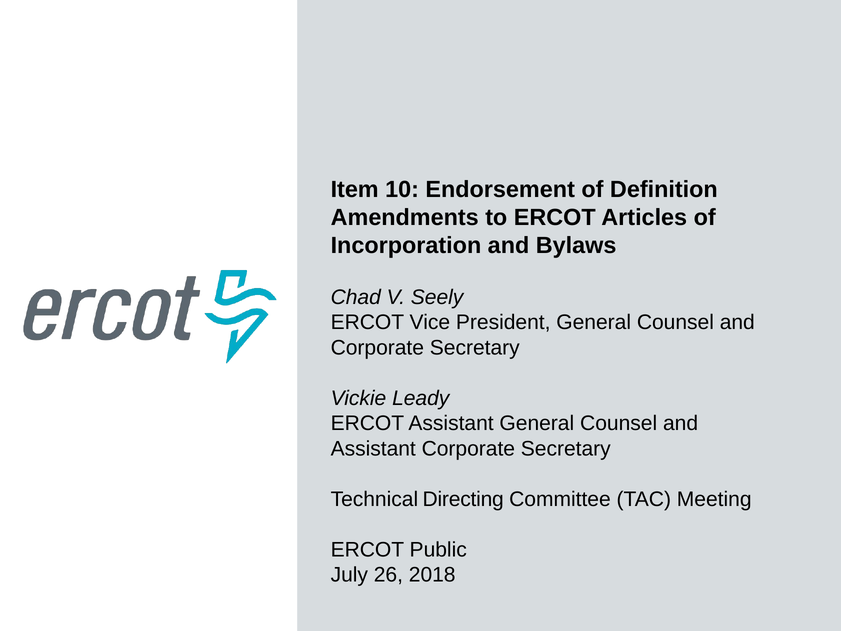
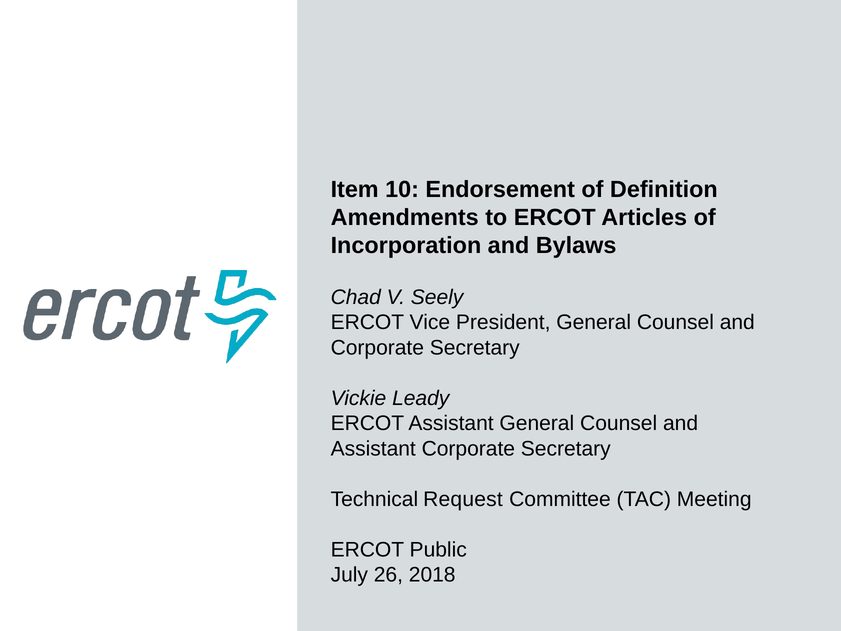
Directing: Directing -> Request (463, 499)
